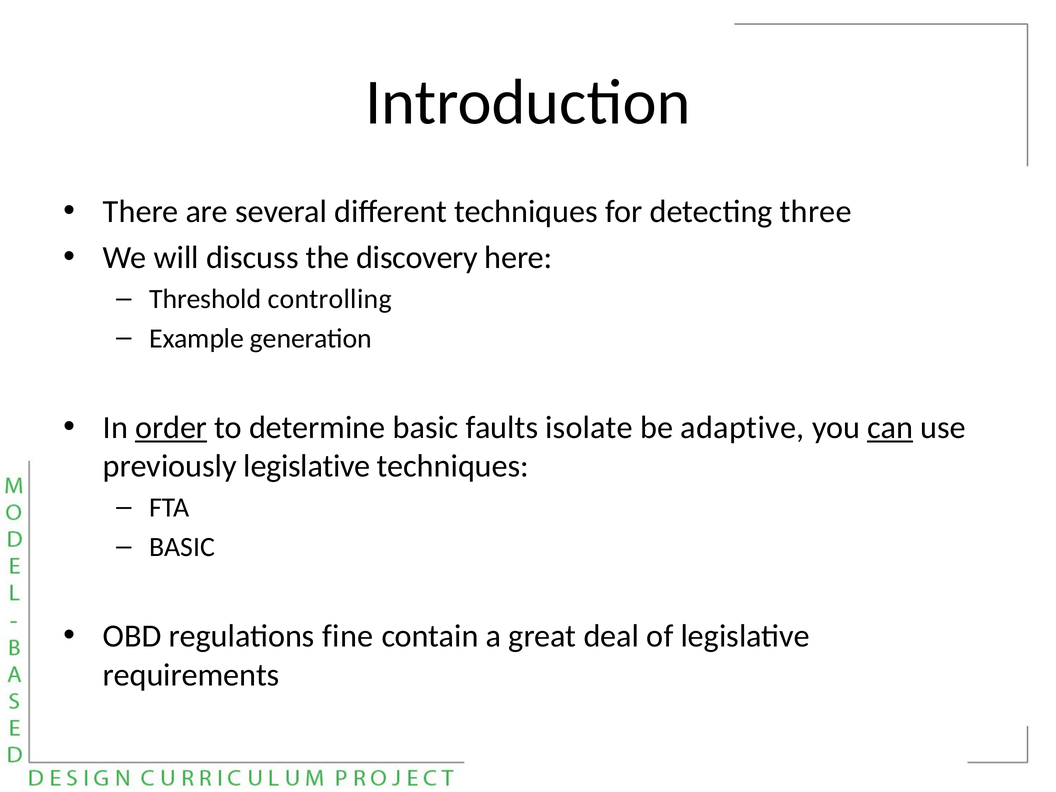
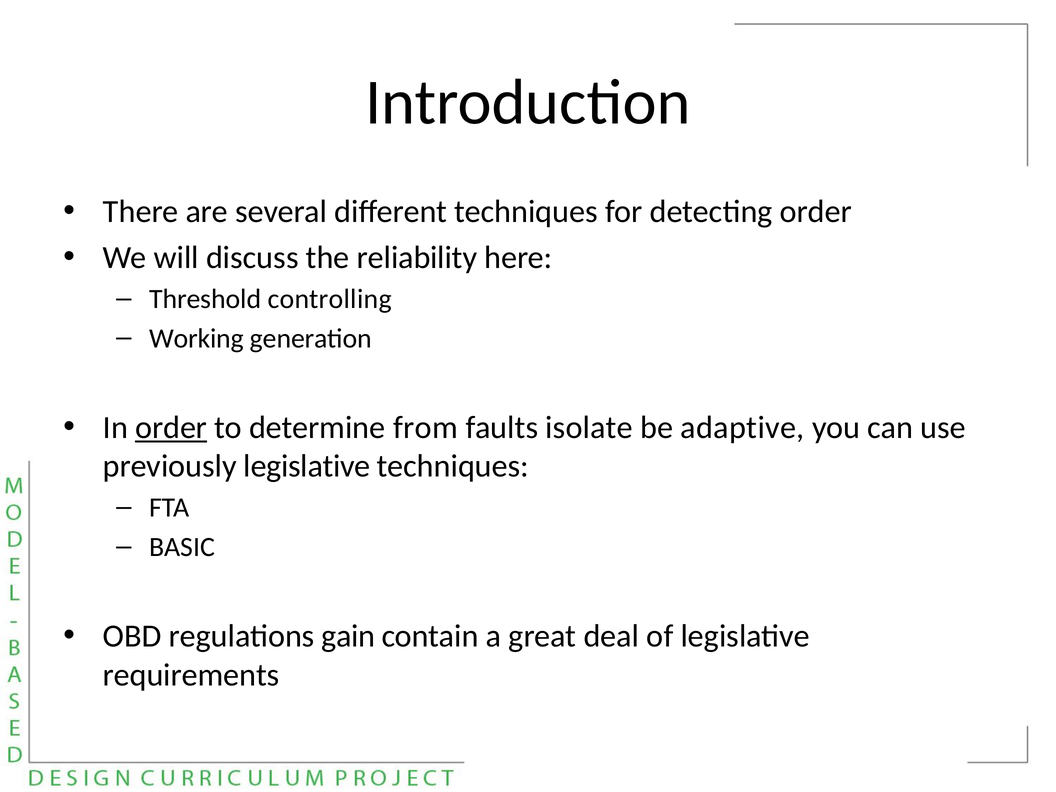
detecting three: three -> order (816, 212)
discovery: discovery -> reliability (417, 257)
Example: Example -> Working (197, 338)
determine basic: basic -> from (425, 427)
can underline: present -> none (890, 427)
fine: fine -> gain (348, 636)
